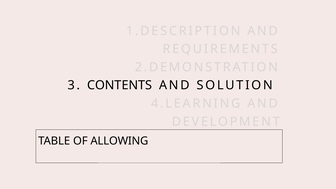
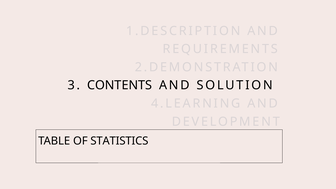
ALLOWING: ALLOWING -> STATISTICS (119, 141)
